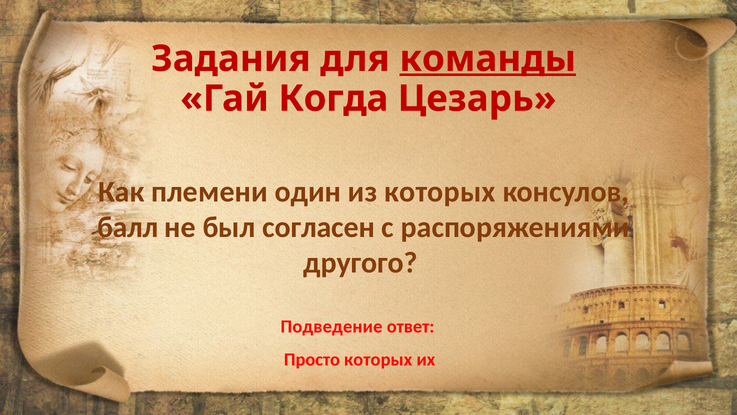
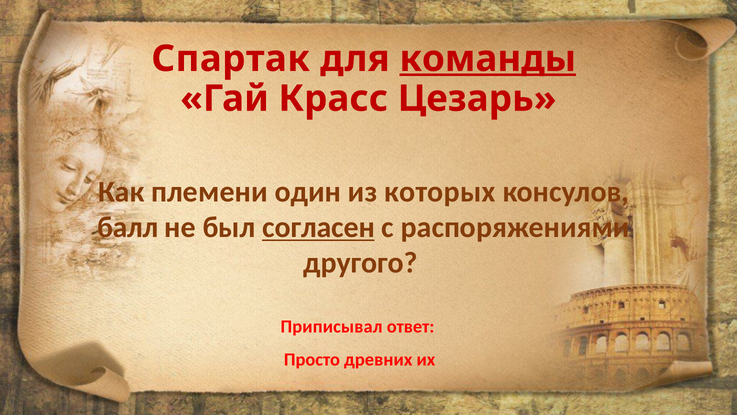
Задания: Задания -> Спартак (231, 59)
Когда: Когда -> Красс (333, 99)
согласен underline: none -> present (319, 227)
Подведение: Подведение -> Приписывал (332, 326)
Просто которых: которых -> древних (378, 359)
